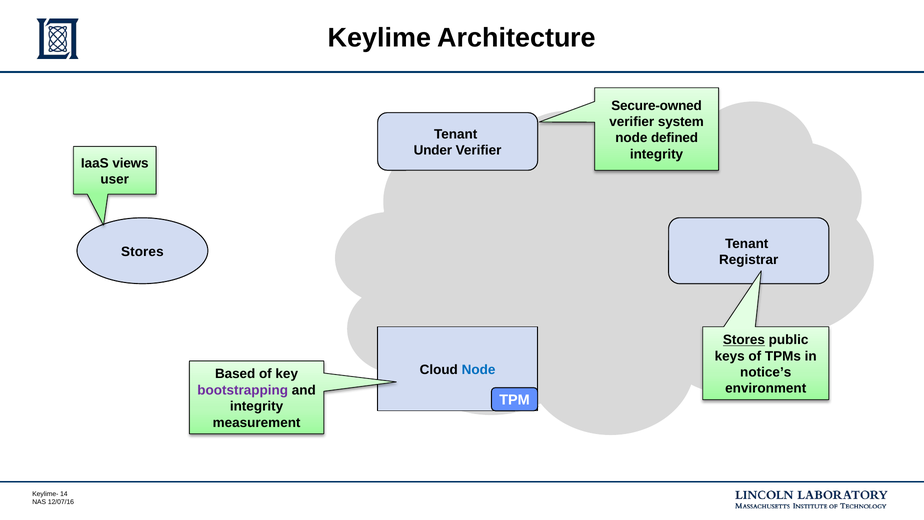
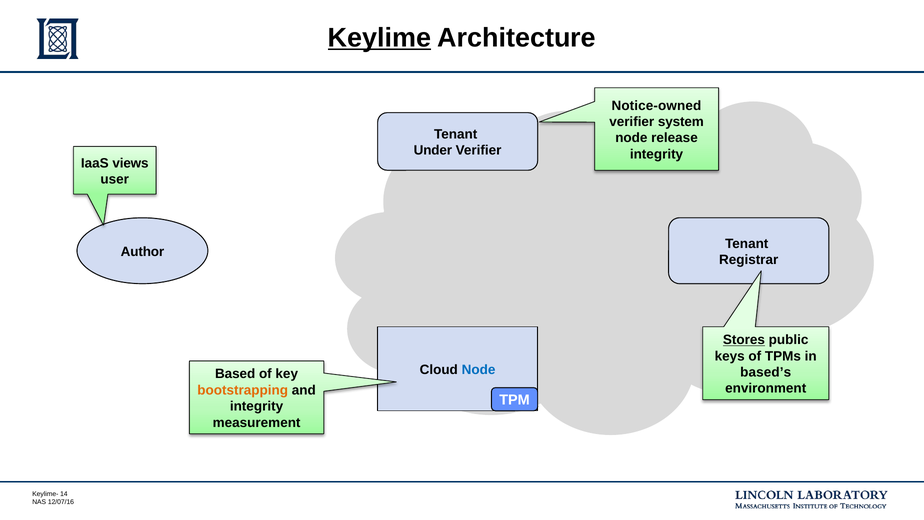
Keylime underline: none -> present (379, 38)
Secure-owned: Secure-owned -> Notice-owned (656, 106)
defined: defined -> release (674, 138)
Stores: Stores -> Author (142, 252)
notice’s: notice’s -> based’s (766, 372)
bootstrapping colour: purple -> orange (243, 390)
